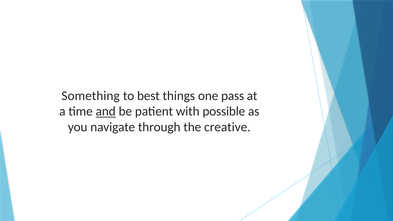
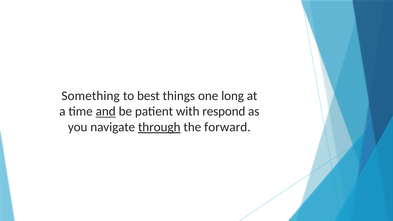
pass: pass -> long (233, 96)
possible: possible -> respond (224, 111)
through underline: none -> present (159, 127)
creative: creative -> forward (227, 127)
